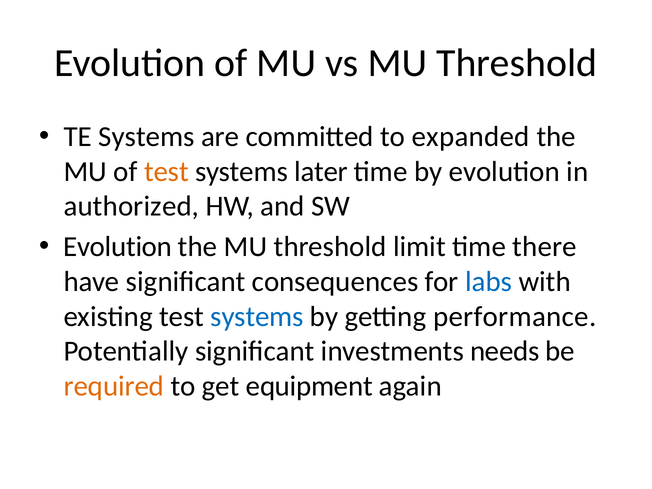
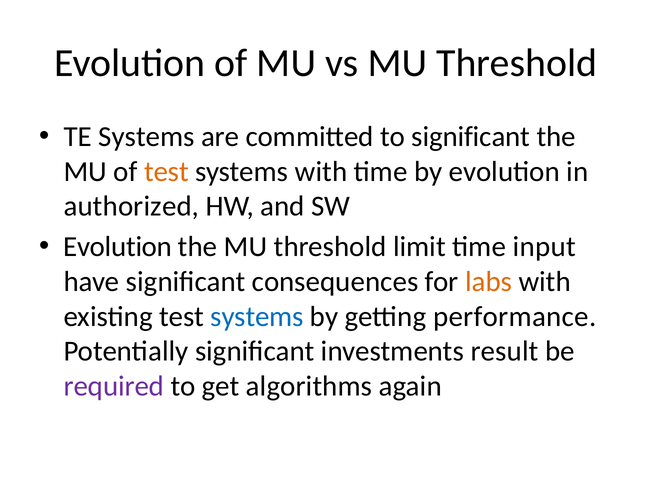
to expanded: expanded -> significant (471, 137)
systems later: later -> with (321, 172)
there: there -> input (545, 247)
labs colour: blue -> orange (489, 282)
needs: needs -> result (505, 351)
required colour: orange -> purple (114, 386)
equipment: equipment -> algorithms (309, 386)
